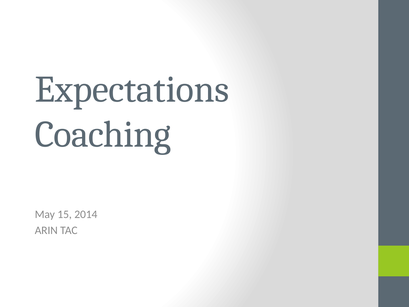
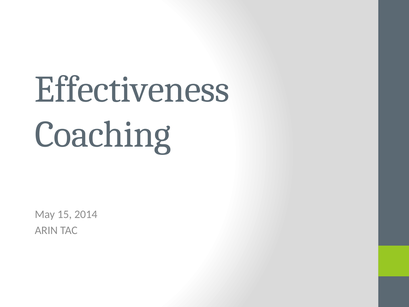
Expectations: Expectations -> Effectiveness (132, 89)
